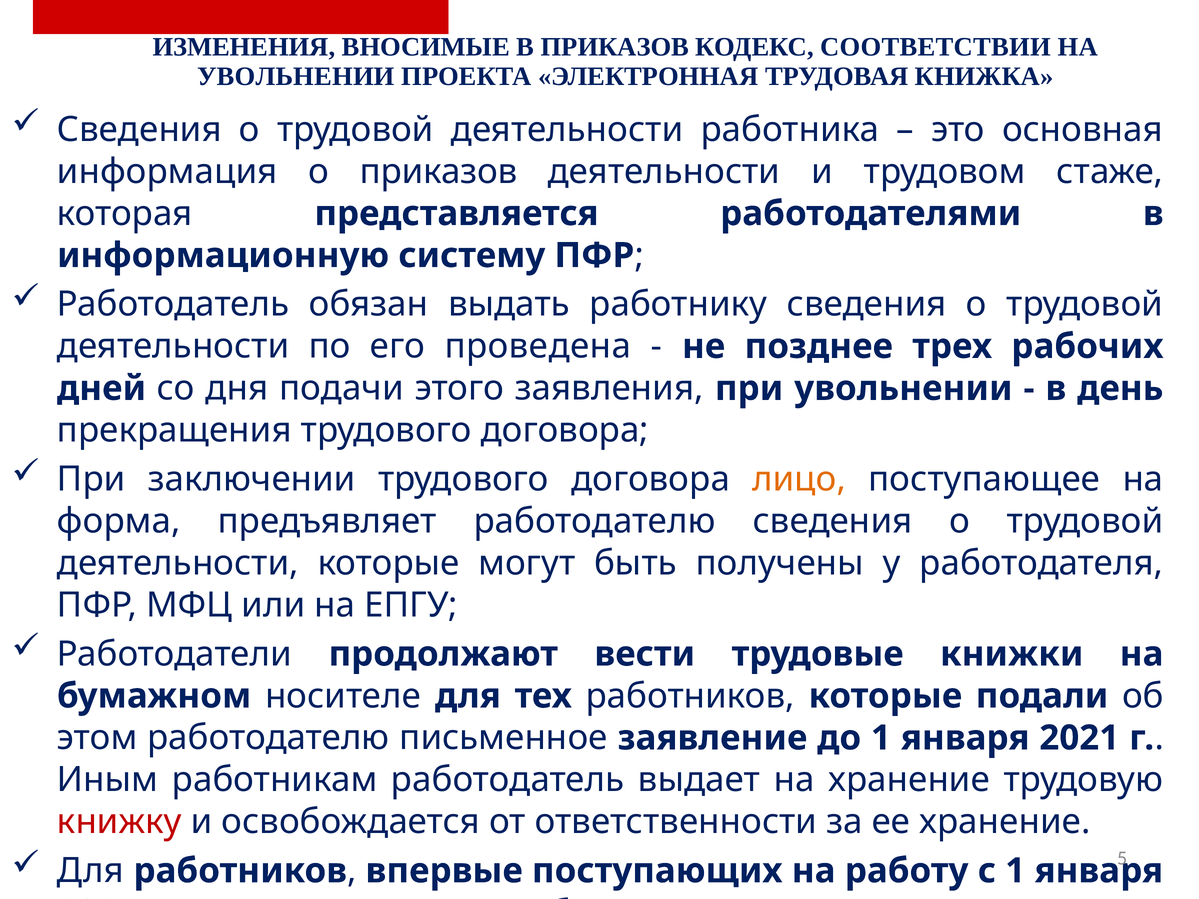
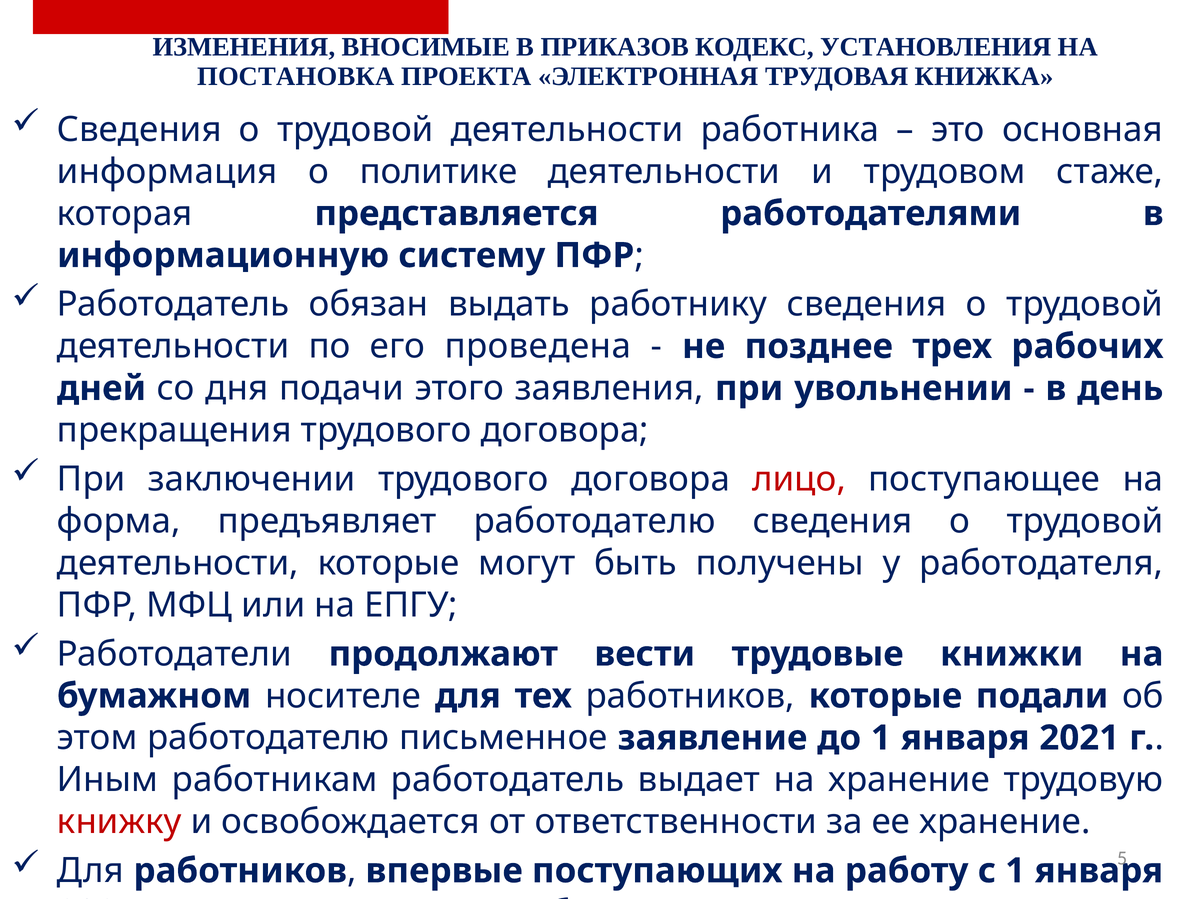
СООТВЕТСТВИИ: СООТВЕТСТВИИ -> УСТАНОВЛЕНИЯ (936, 47)
УВОЛЬНЕНИИ: УВОЛЬНЕНИИ -> ПОСТАНОВКА (296, 77)
о приказов: приказов -> политике (439, 172)
лицо colour: orange -> red (799, 479)
